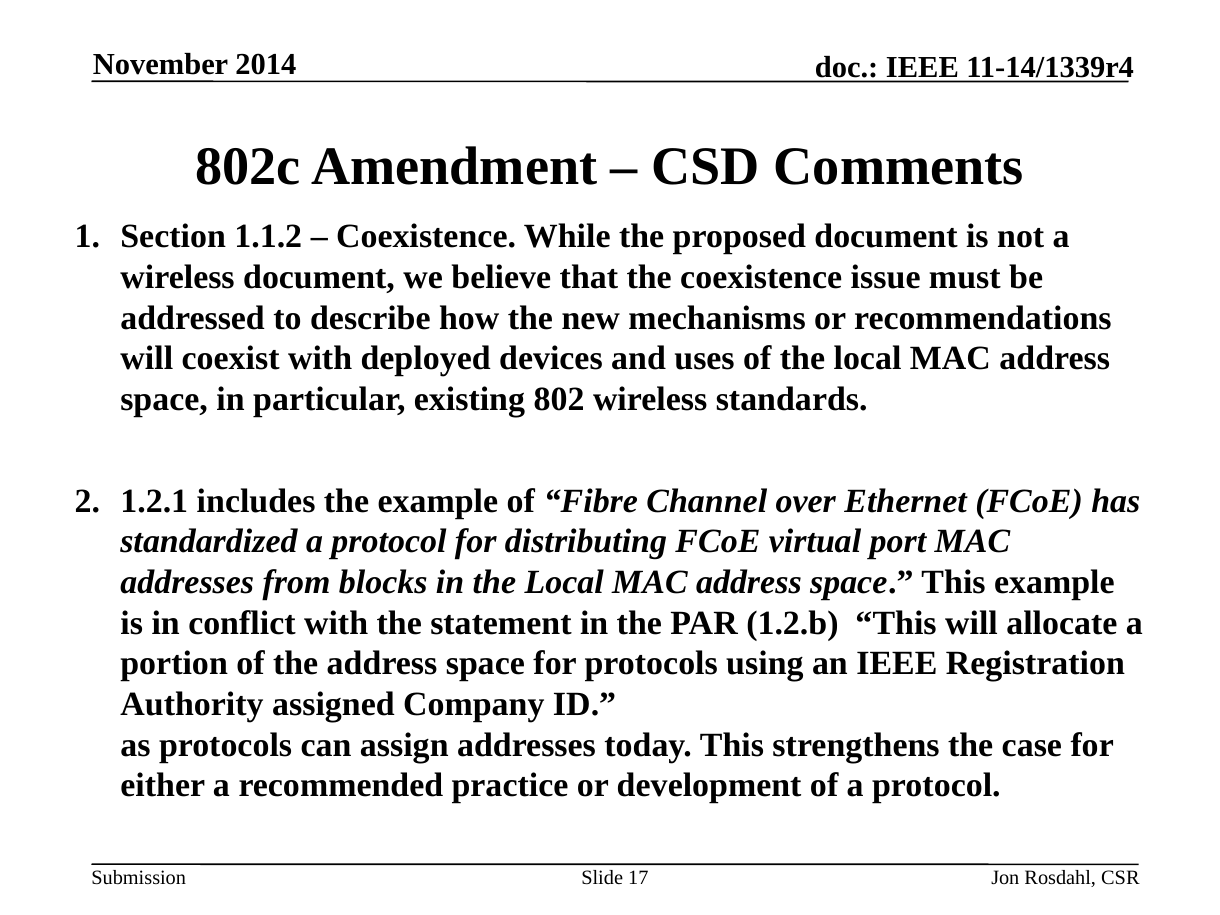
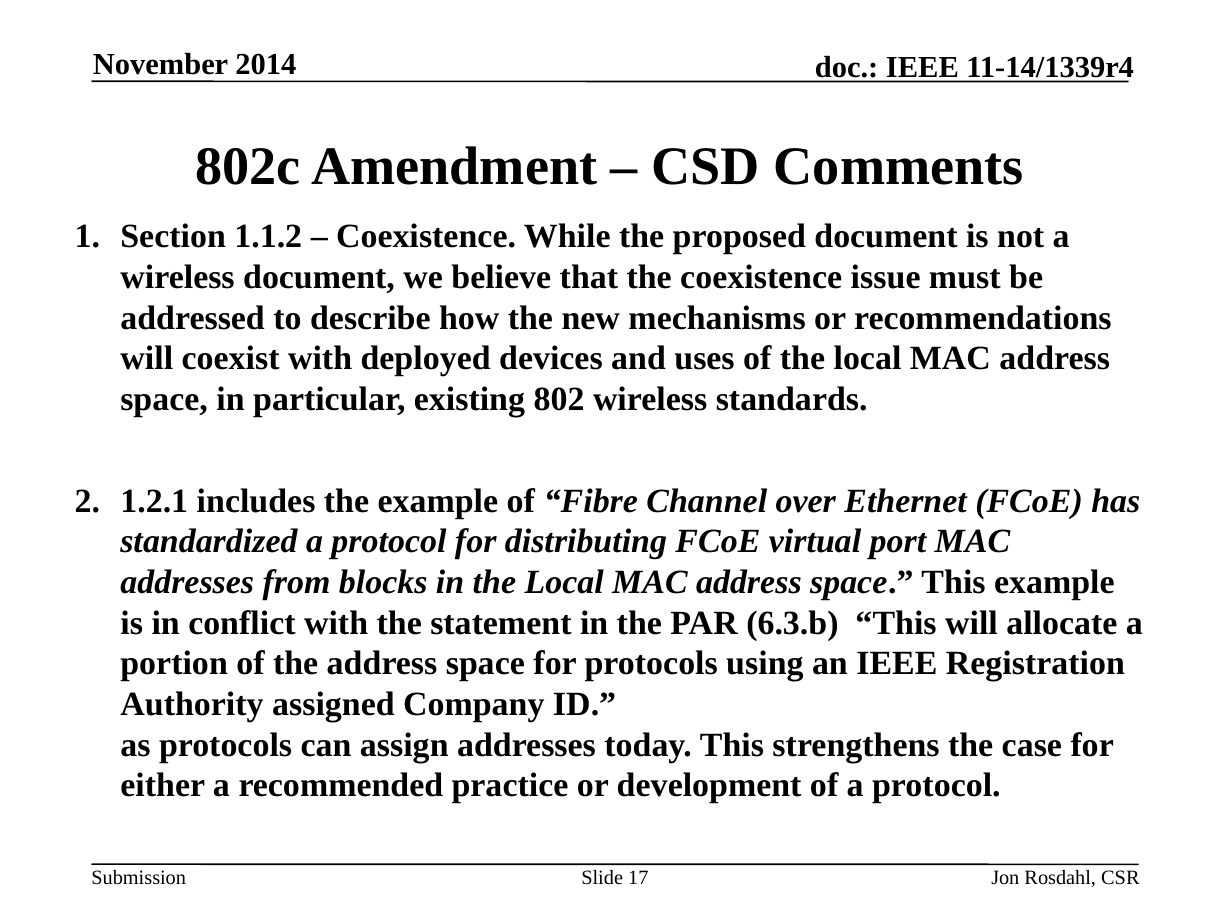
1.2.b: 1.2.b -> 6.3.b (792, 623)
